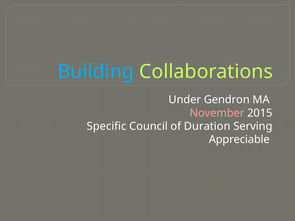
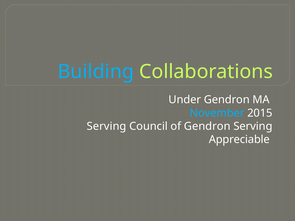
November colour: pink -> light blue (217, 113)
Specific: Specific -> Serving (107, 126)
of Duration: Duration -> Gendron (207, 126)
